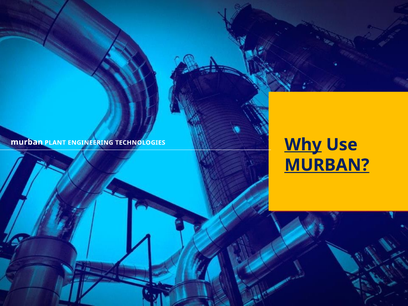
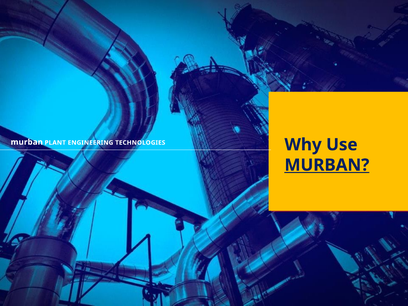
Why underline: present -> none (303, 145)
